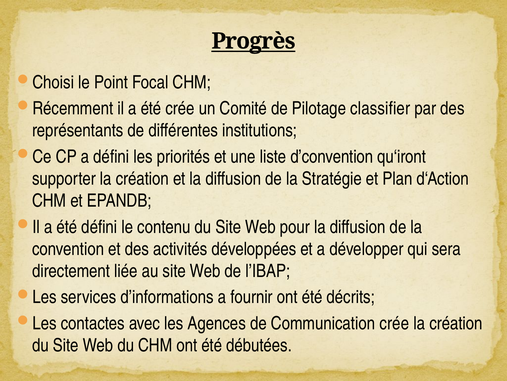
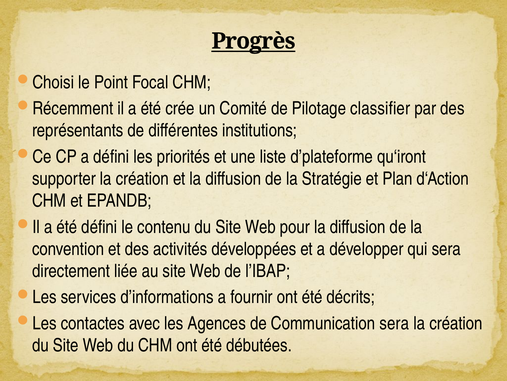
d’convention: d’convention -> d’plateforme (332, 156)
Communication crée: crée -> sera (394, 323)
